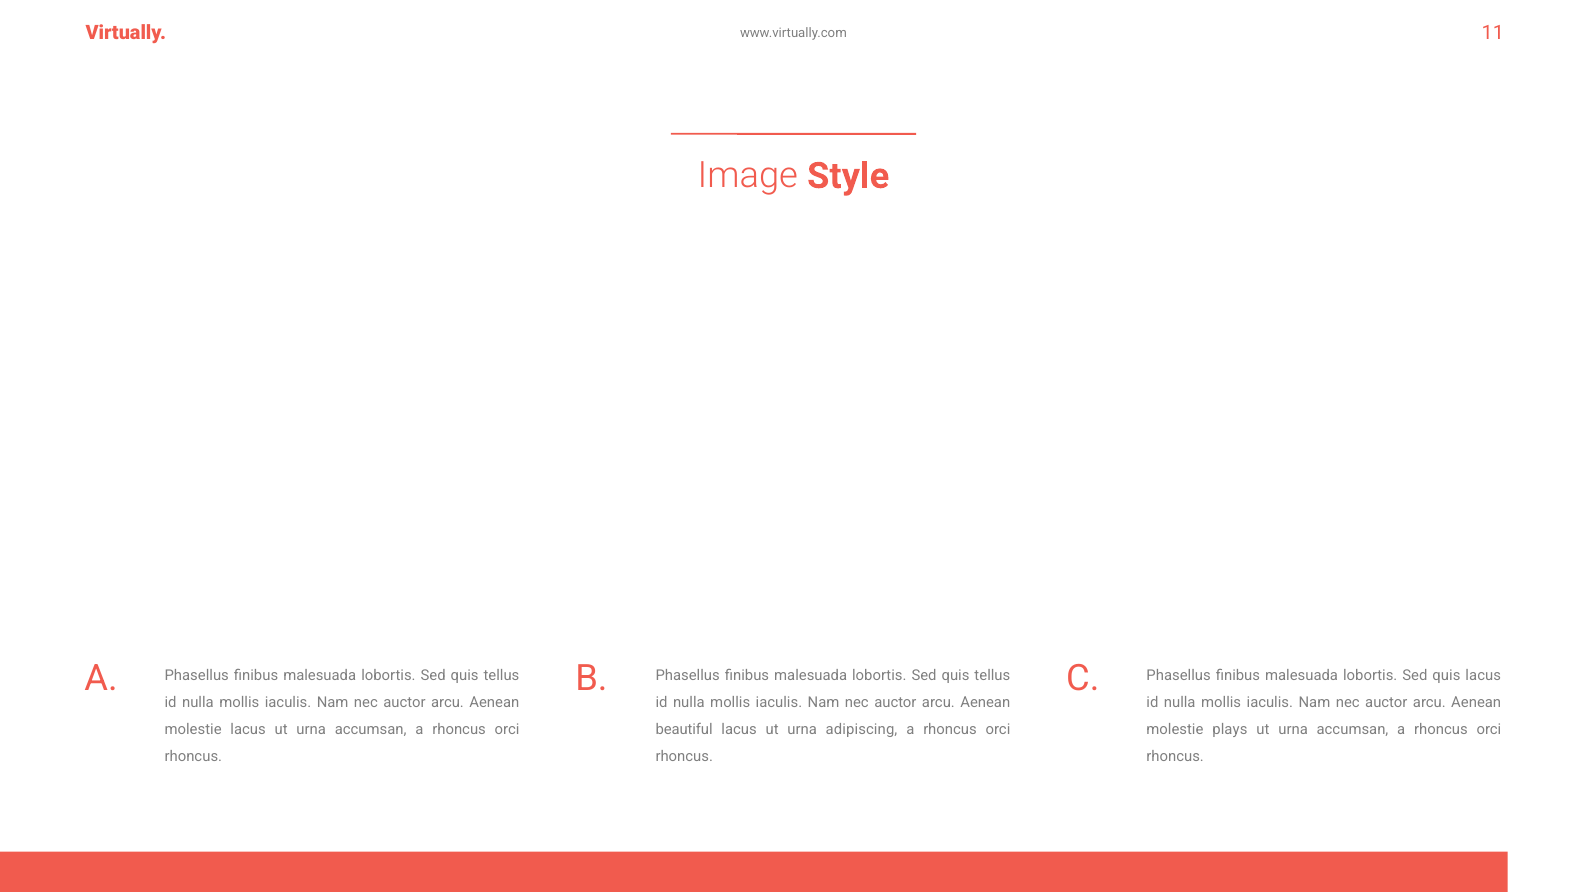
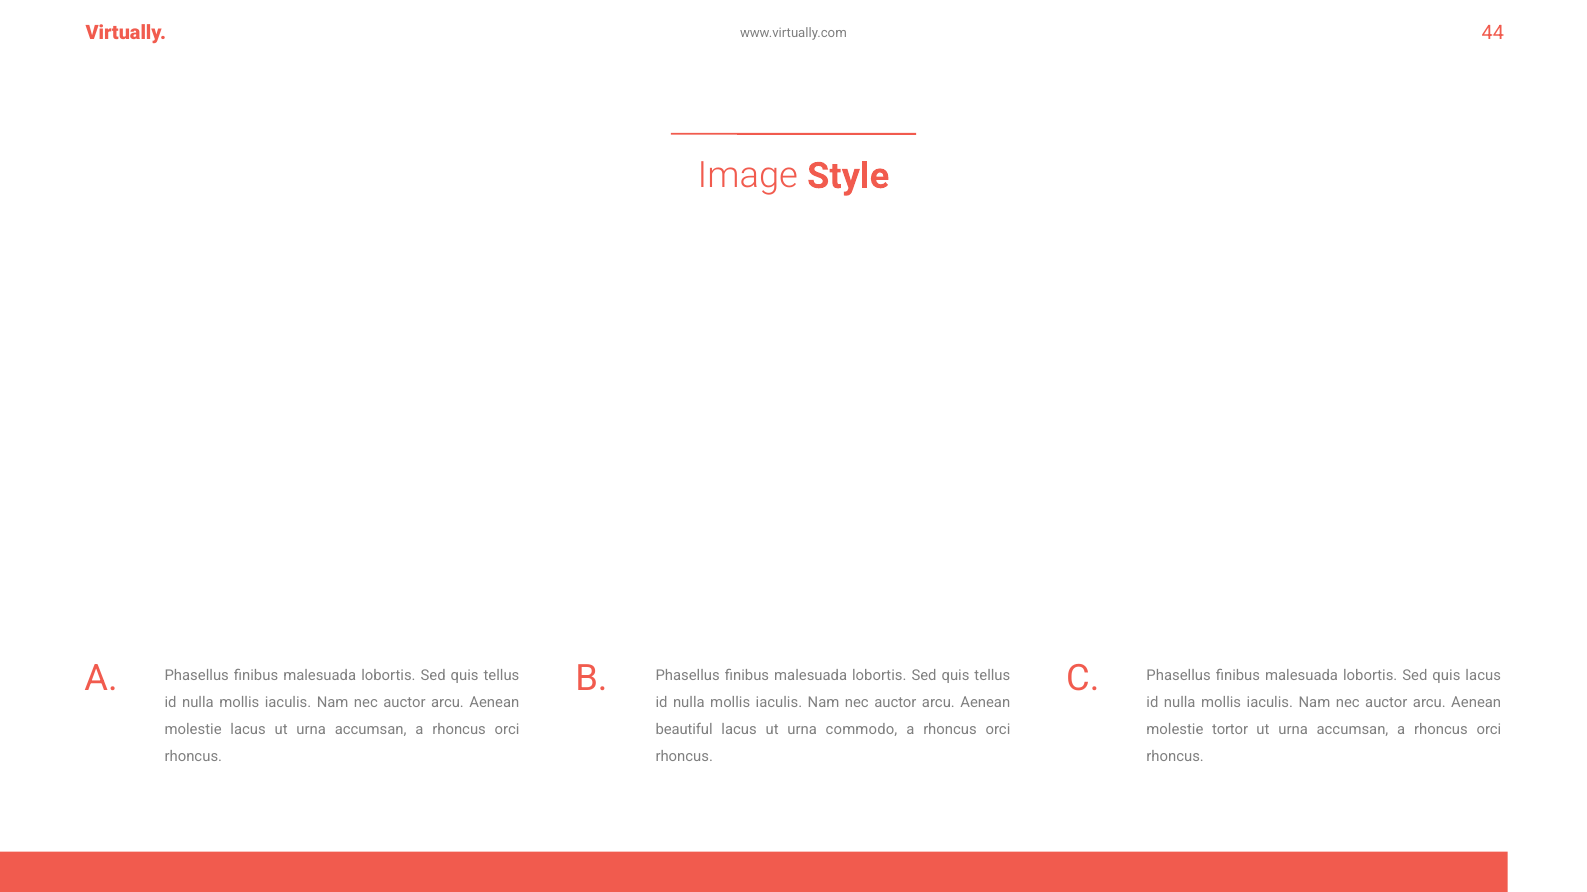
11: 11 -> 44 (1493, 33)
adipiscing: adipiscing -> commodo (862, 730)
plays: plays -> tortor (1230, 730)
